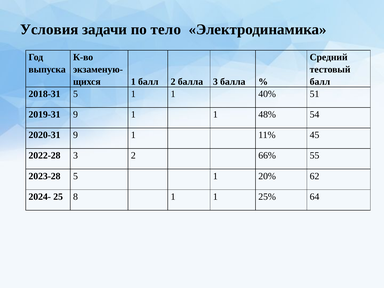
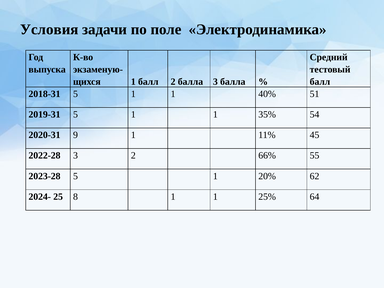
тело: тело -> поле (166, 30)
2019-31 9: 9 -> 5 (75, 114)
48%: 48% -> 35% (267, 114)
